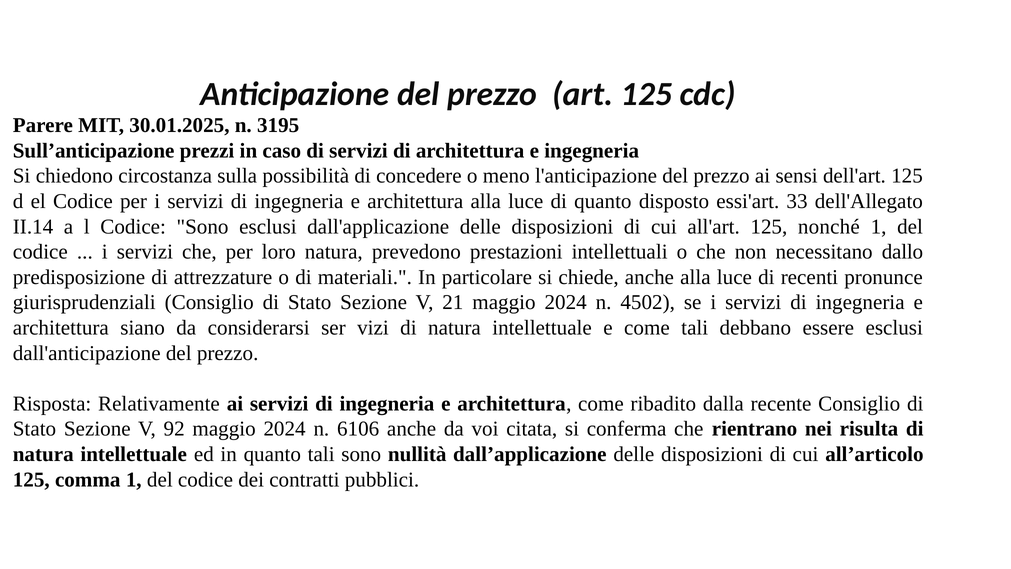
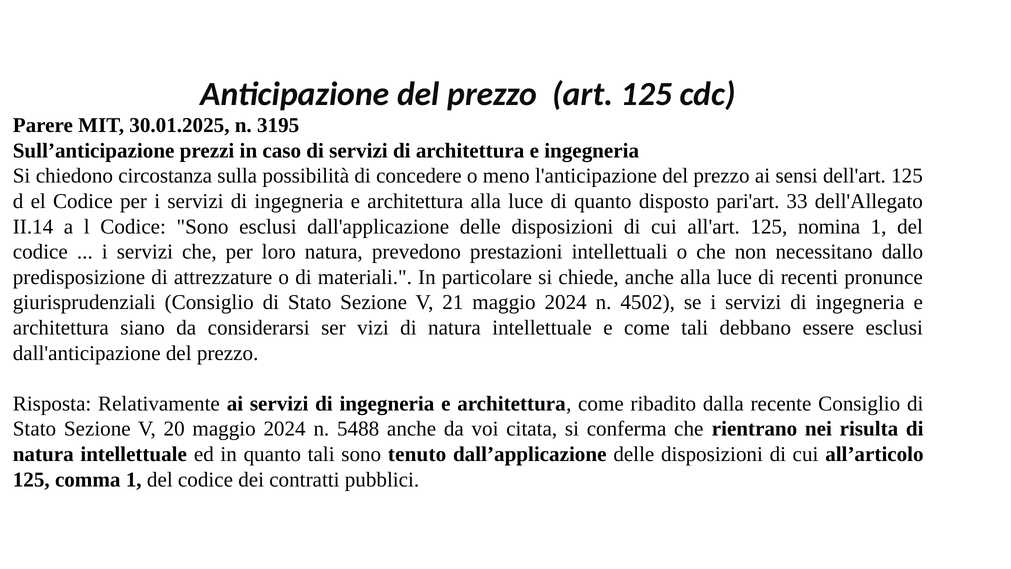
essi'art: essi'art -> pari'art (748, 201)
nonché: nonché -> nomina (829, 226)
92: 92 -> 20 (174, 429)
6106: 6106 -> 5488 (358, 429)
nullità: nullità -> tenuto (417, 454)
